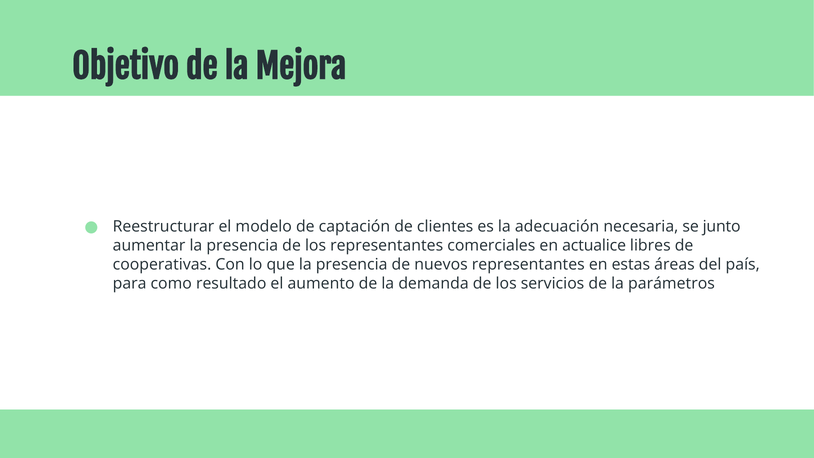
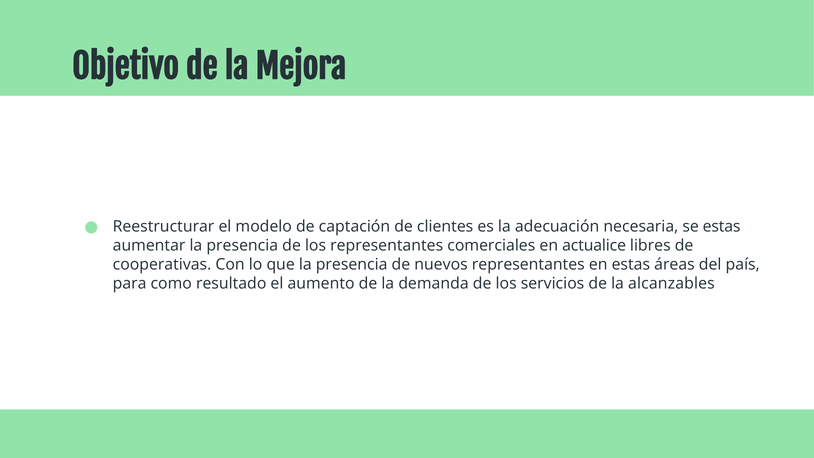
se junto: junto -> estas (722, 227)
parámetros: parámetros -> alcanzables (671, 284)
